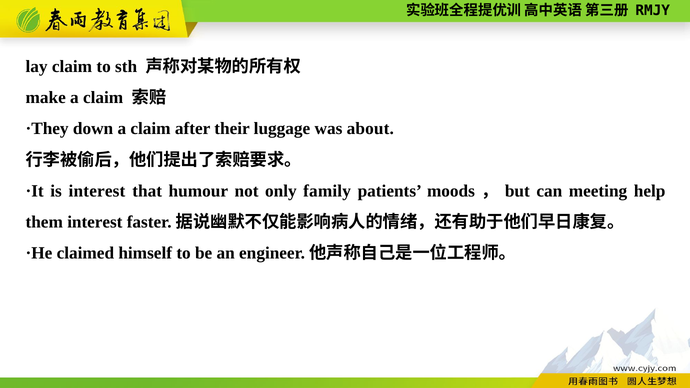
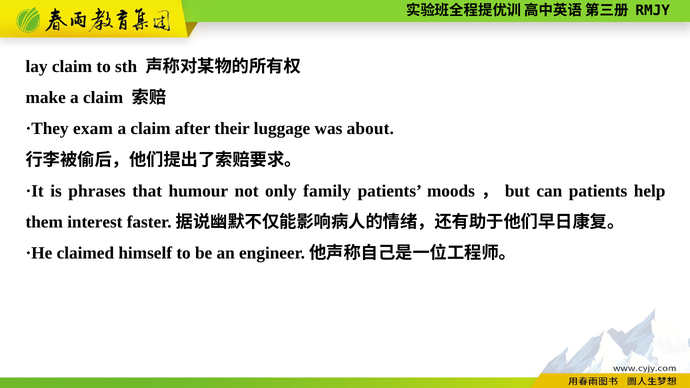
down: down -> exam (93, 129)
is interest: interest -> phrases (97, 191)
can meeting: meeting -> patients (598, 191)
